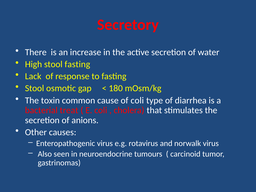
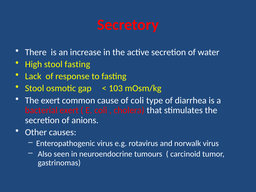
180: 180 -> 103 (116, 88)
The toxin: toxin -> exert (50, 100)
bacterial treat: treat -> exert (69, 110)
